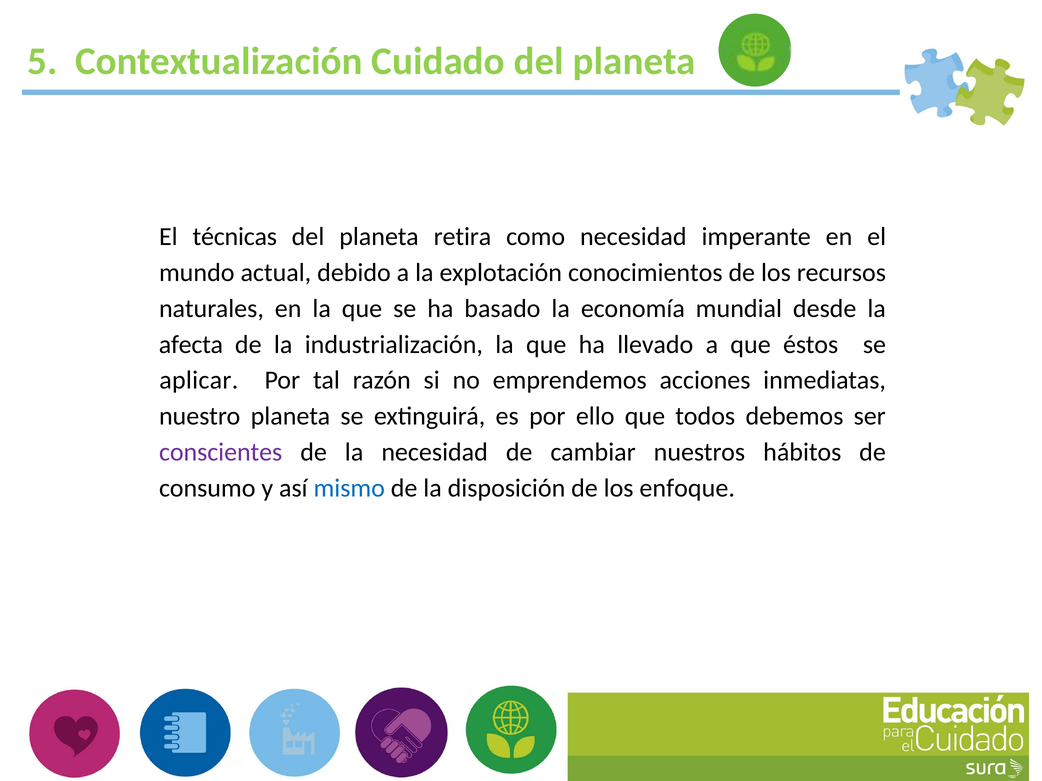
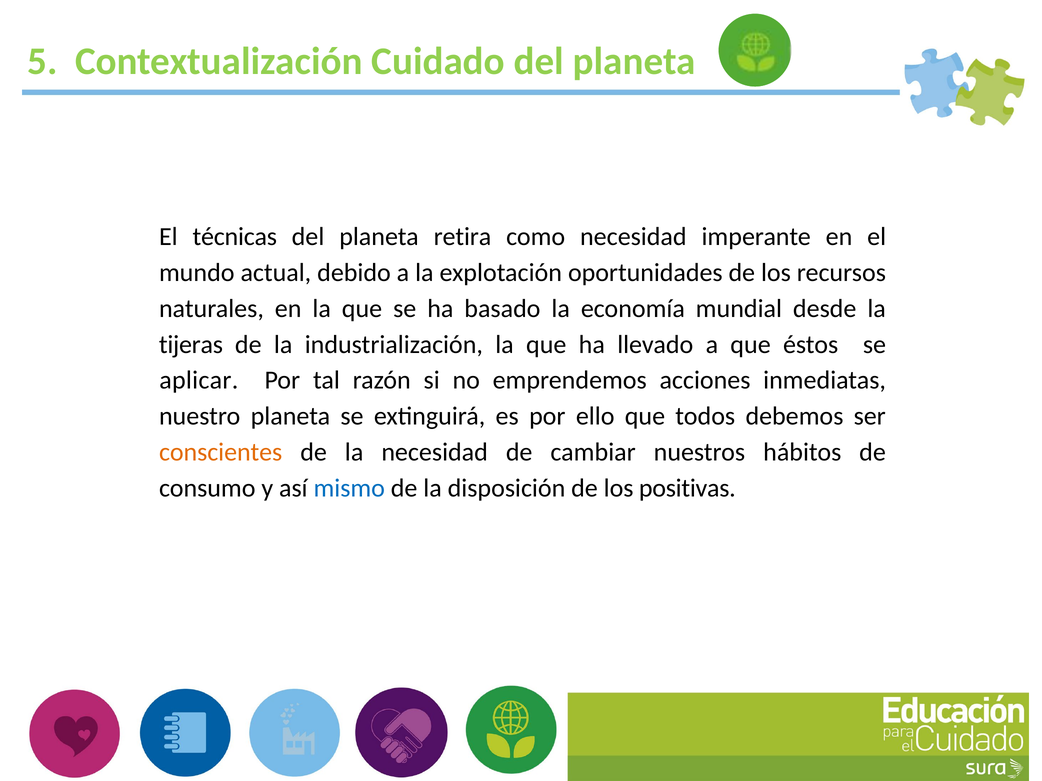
conocimientos: conocimientos -> oportunidades (645, 273)
afecta: afecta -> tijeras (191, 345)
conscientes colour: purple -> orange (221, 453)
enfoque: enfoque -> positivas (687, 488)
